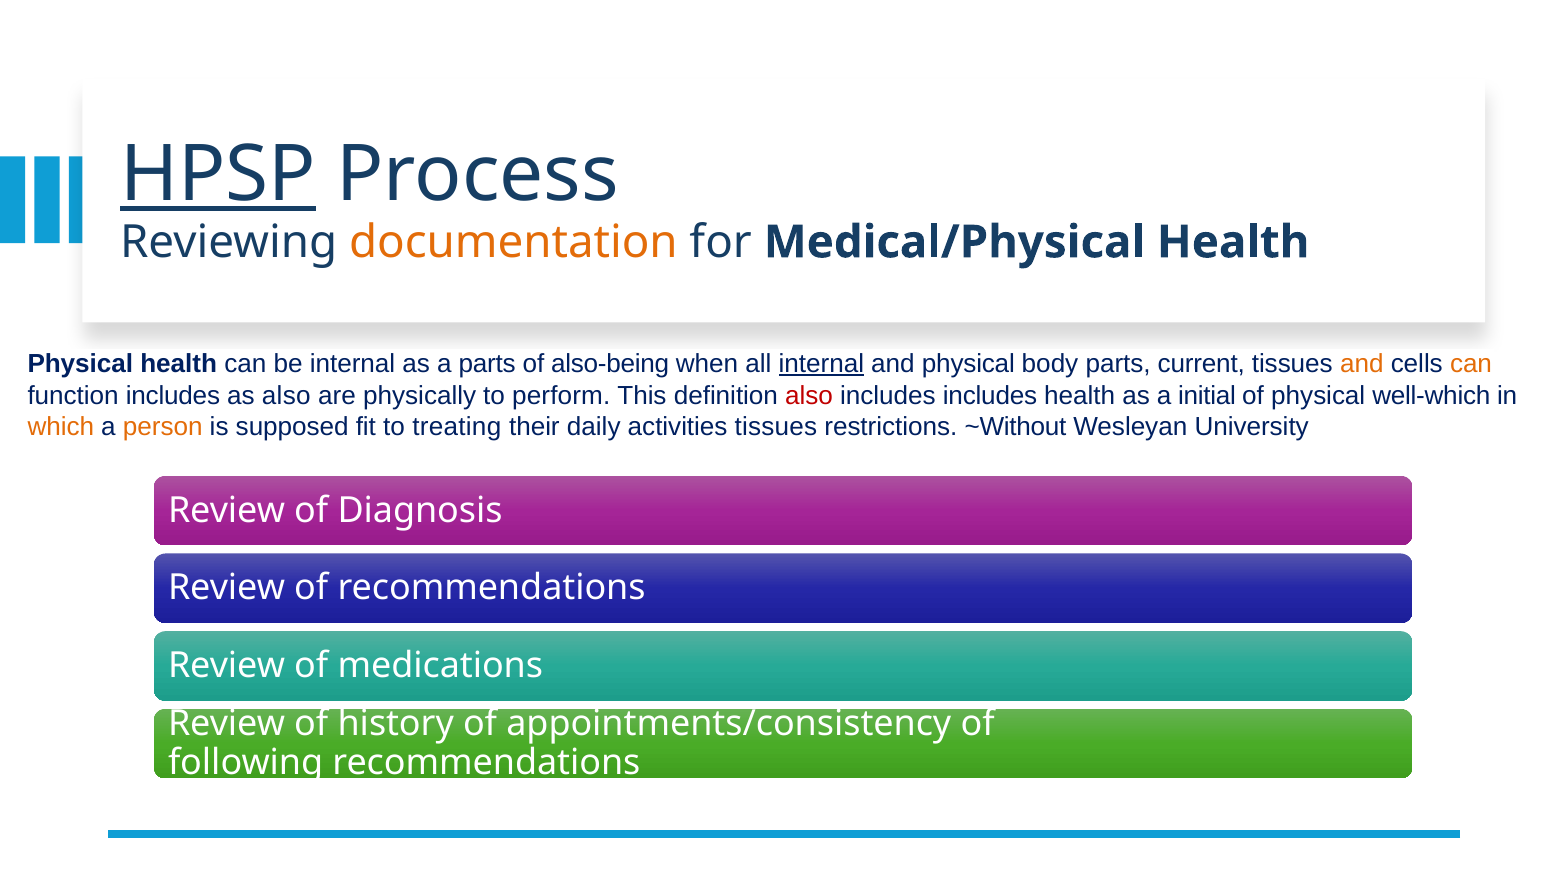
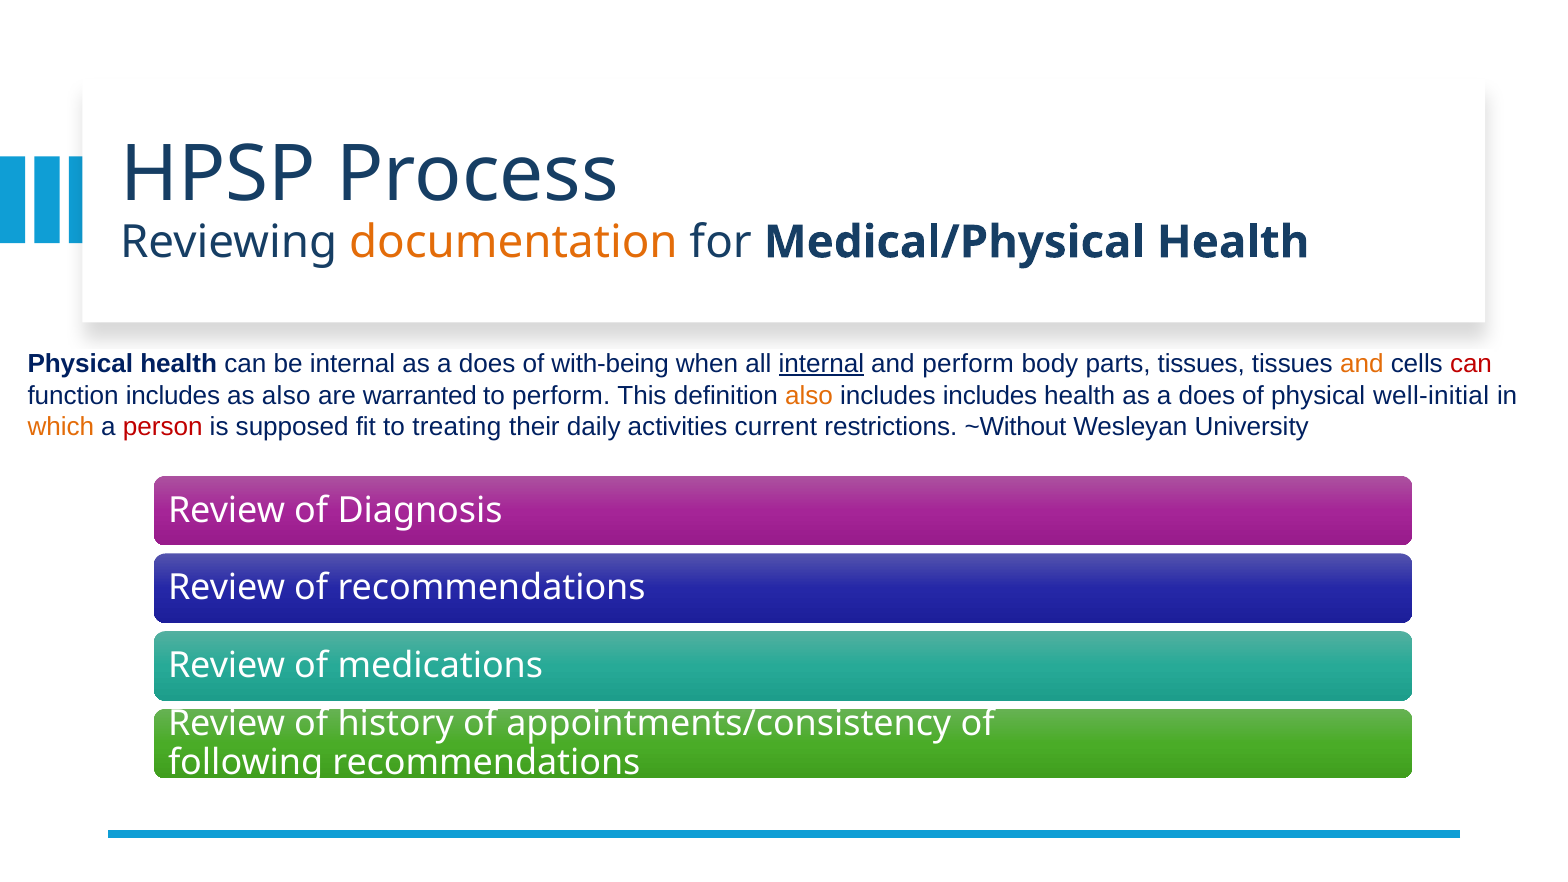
HPSP underline: present -> none (218, 175)
parts: parts -> does (487, 364)
also-being: also-being -> with-being (610, 364)
and physical: physical -> perform (968, 364)
parts current: current -> tissues (1201, 364)
can colour: orange -> red (1471, 364)
physically: physically -> warranted (420, 395)
also colour: red -> orange (809, 395)
health as a initial: initial -> does (1207, 395)
well-which: well-which -> well-initial (1431, 395)
person colour: orange -> red (163, 427)
activities tissues: tissues -> current (776, 427)
